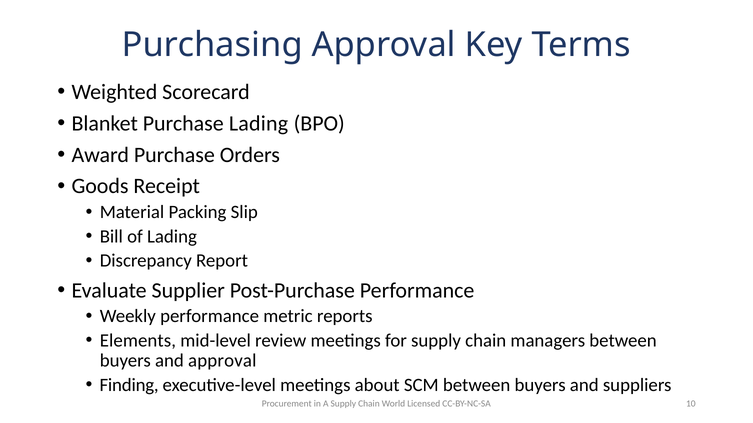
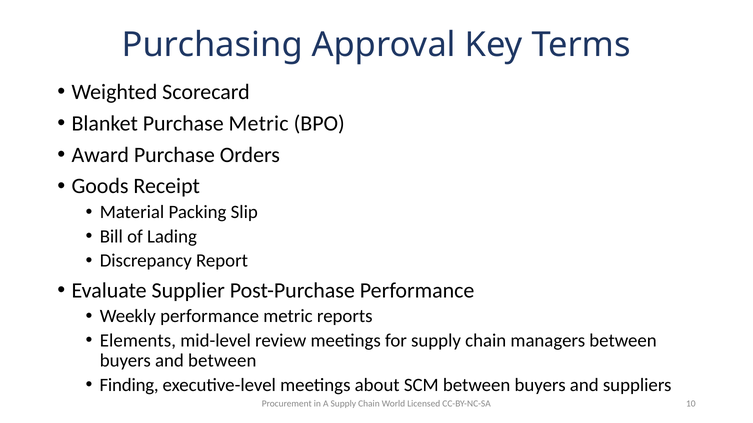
Purchase Lading: Lading -> Metric (259, 123)
and approval: approval -> between (222, 361)
